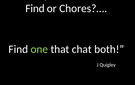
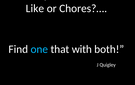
Find: Find -> Like (35, 8)
one colour: light green -> light blue (39, 49)
chat: chat -> with (82, 49)
